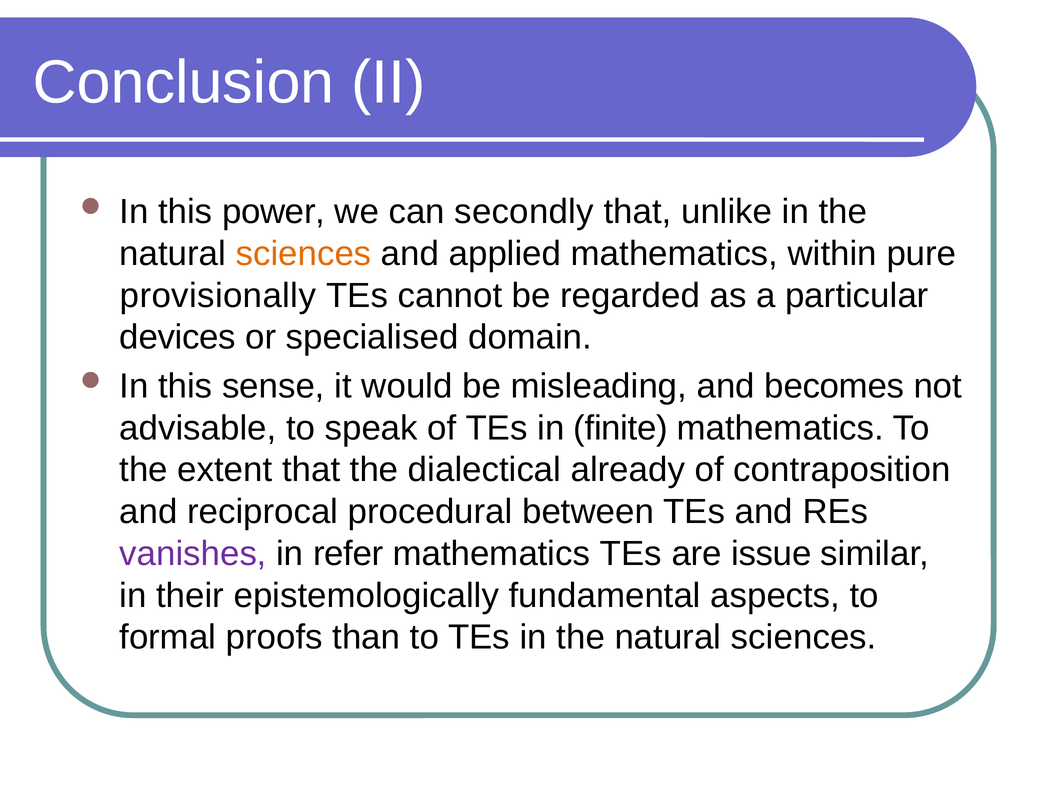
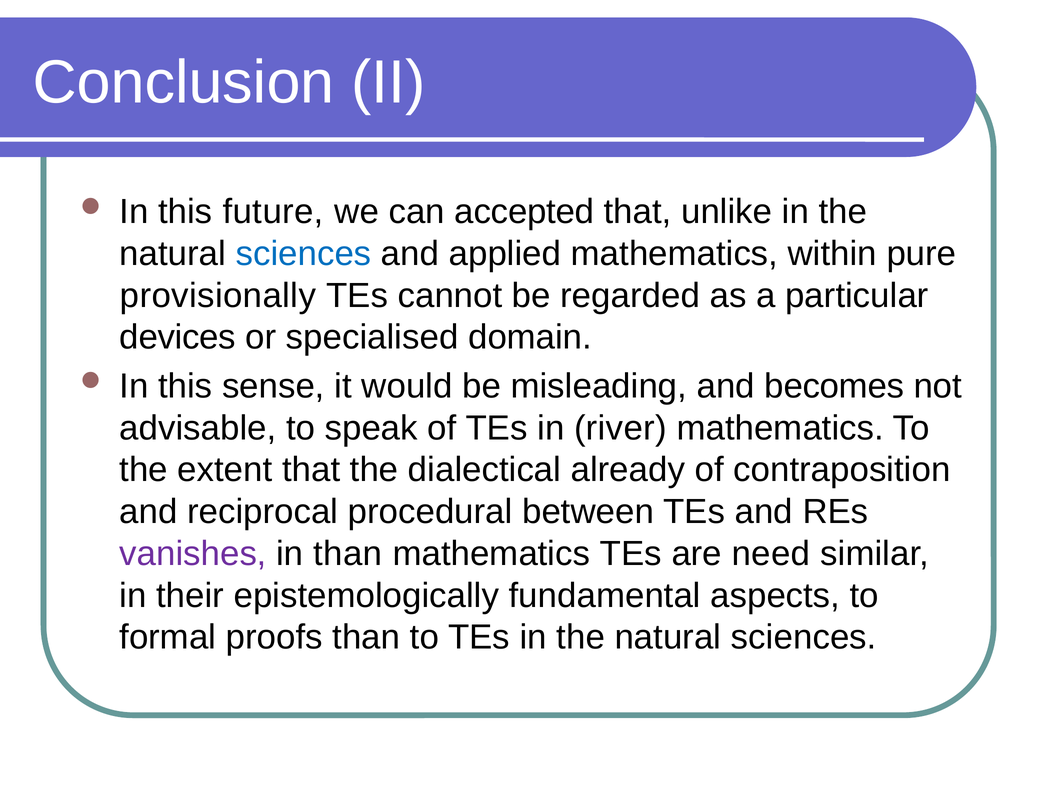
power: power -> future (273, 212)
secondly: secondly -> accepted (524, 212)
sciences colour: orange -> blue (304, 253)
finite: finite -> river (620, 428)
in refer: refer -> than (348, 553)
issue: issue -> need (771, 553)
